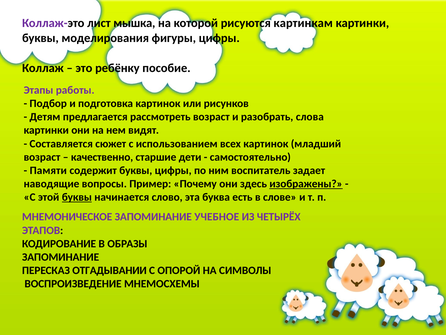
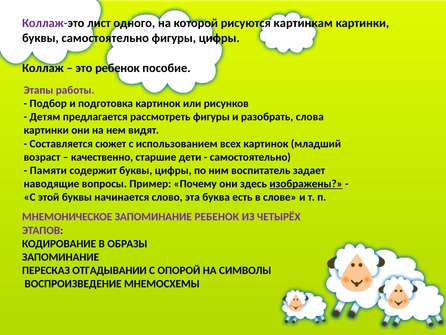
мышка: мышка -> одного (134, 23)
буквы моделирования: моделирования -> самостоятельно (105, 38)
это ребёнку: ребёнку -> ребенок (117, 68)
рассмотреть возраст: возраст -> фигуры (211, 117)
буквы underline: present -> none (77, 197)
ЗАПОМИНАНИЕ УЧЕБНОЕ: УЧЕБНОЕ -> РЕБЕНОК (217, 217)
